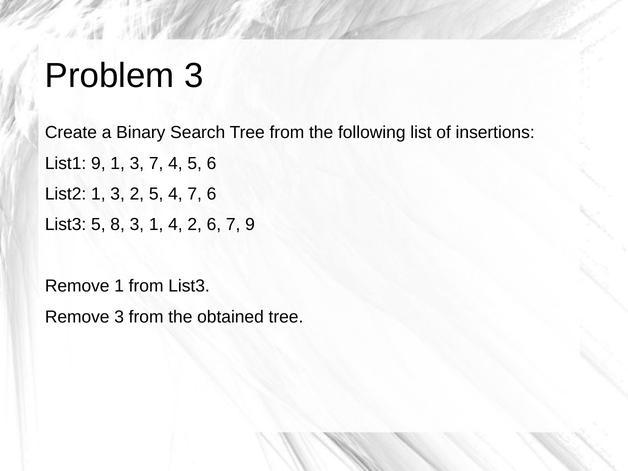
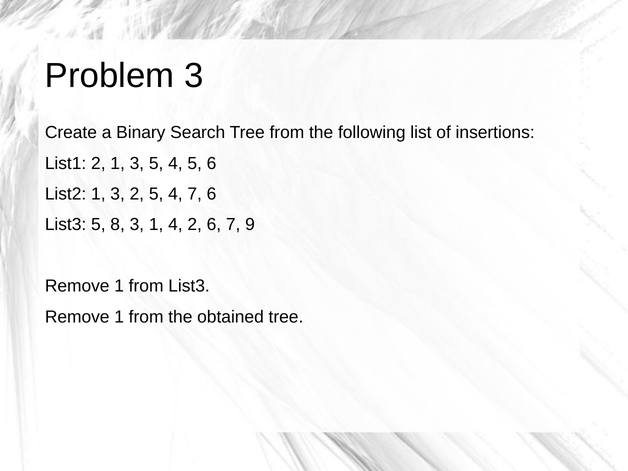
List1 9: 9 -> 2 (98, 163)
3 7: 7 -> 5 (156, 163)
3: 3 -> 1 (119, 317)
